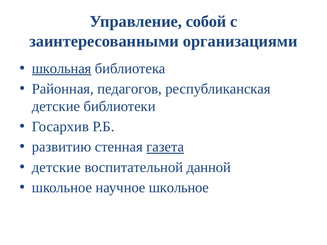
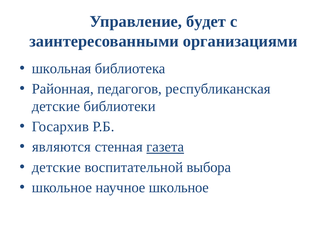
собой: собой -> будет (206, 22)
школьная underline: present -> none (62, 69)
развитию: развитию -> являются (62, 147)
данной: данной -> выбора (209, 167)
